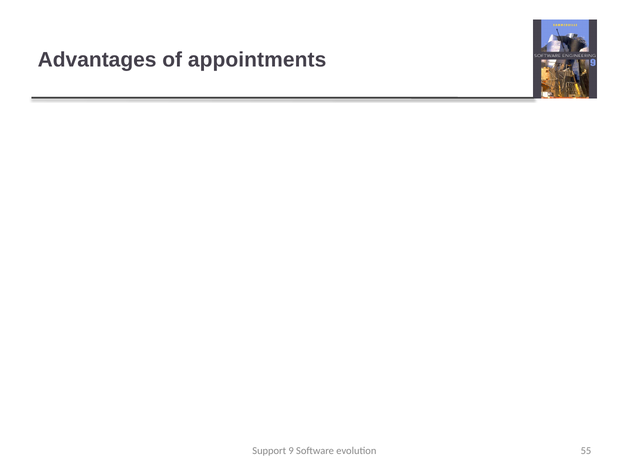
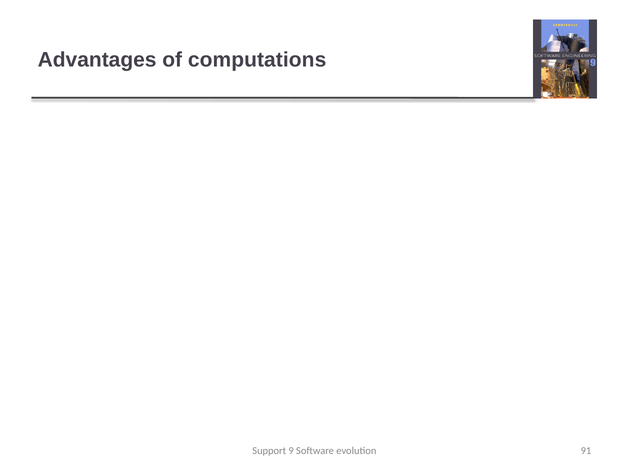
appointments: appointments -> computations (257, 60)
55: 55 -> 91 (586, 450)
